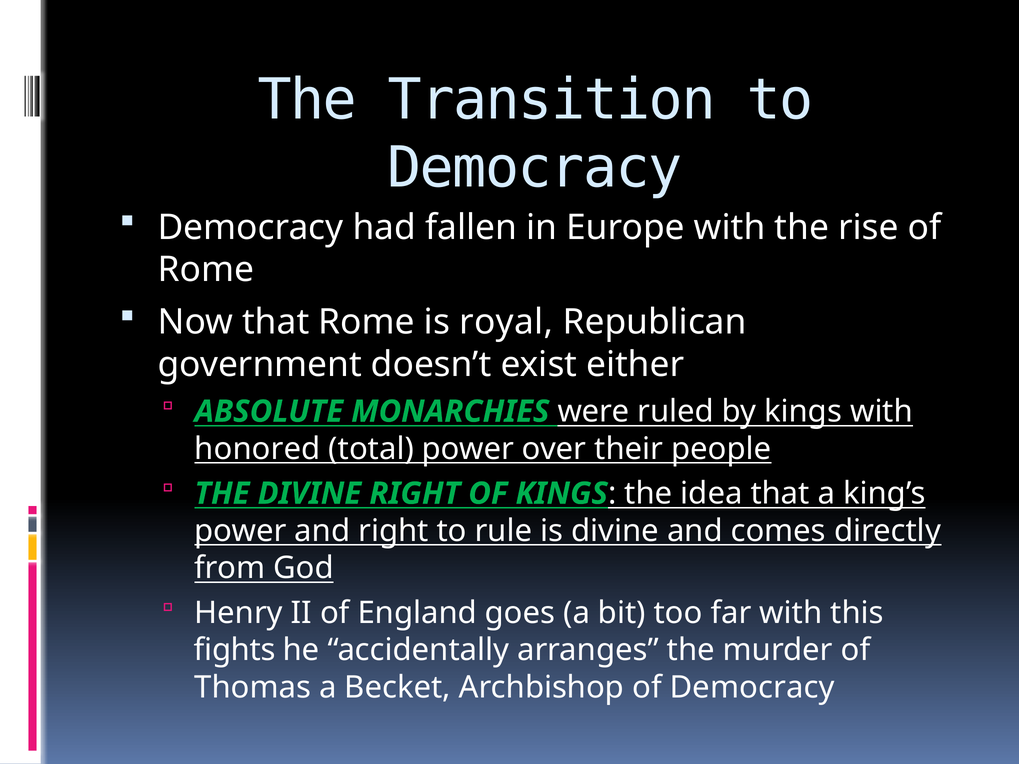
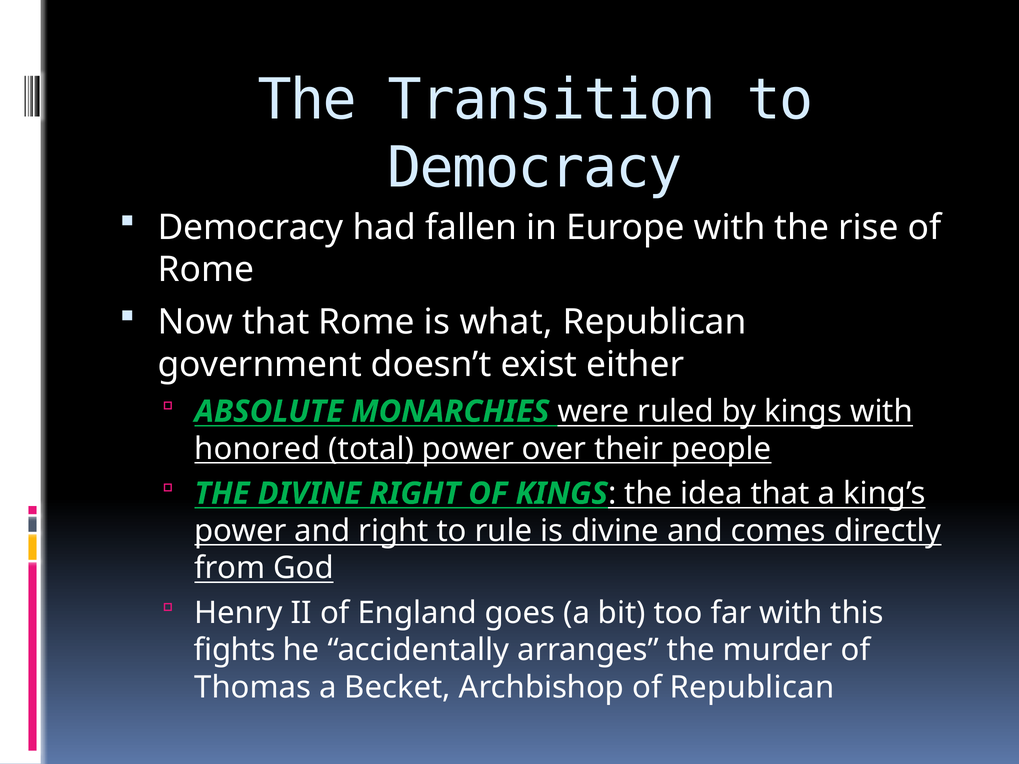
royal: royal -> what (506, 322)
of Democracy: Democracy -> Republican (752, 688)
